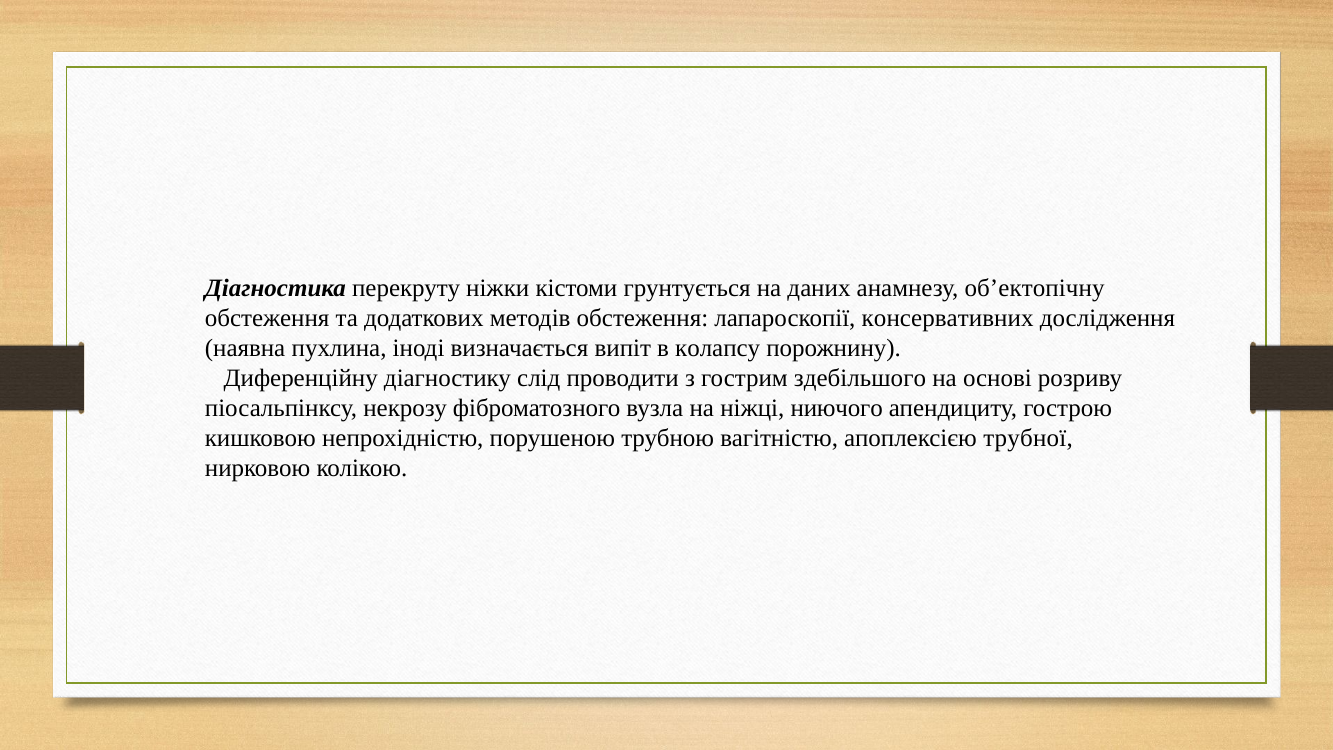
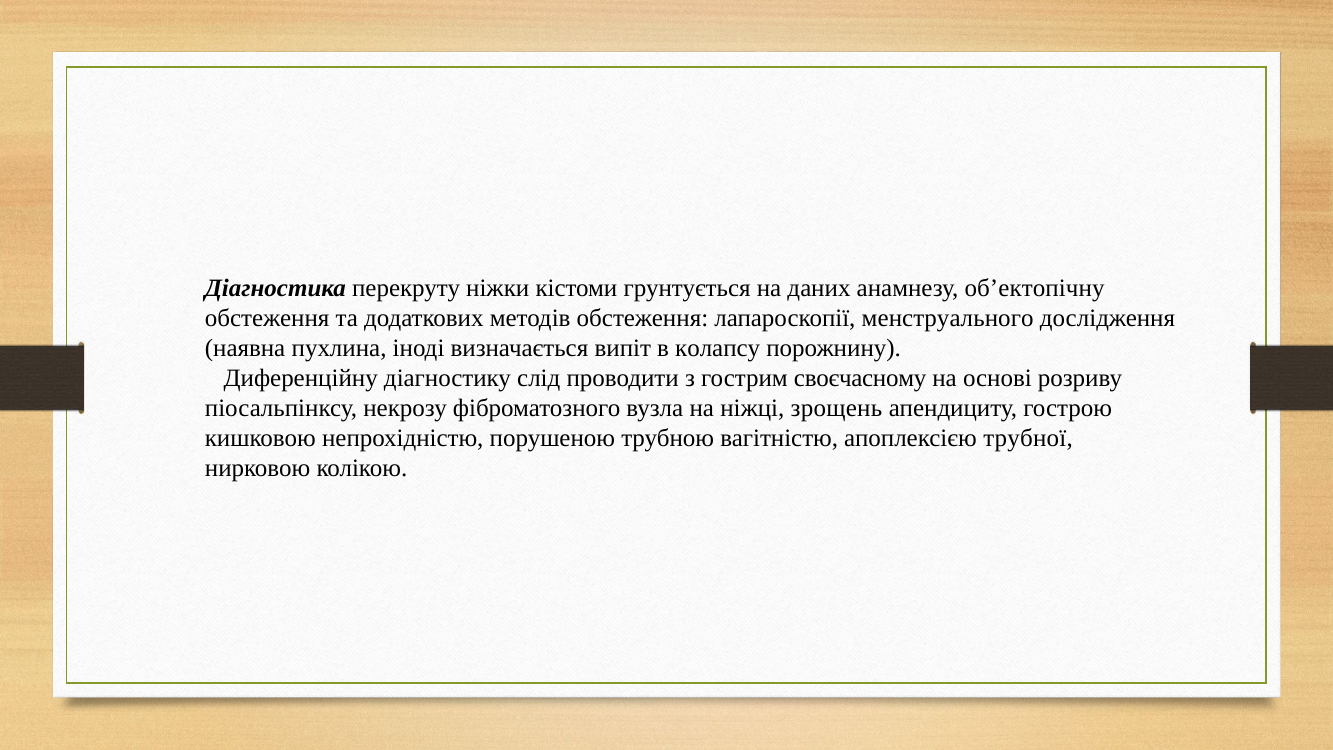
консервативних: консервативних -> менструального (948, 319)
здебільшого: здебільшого -> своєчасному (860, 379)
ниючого: ниючого -> зрощень (836, 409)
